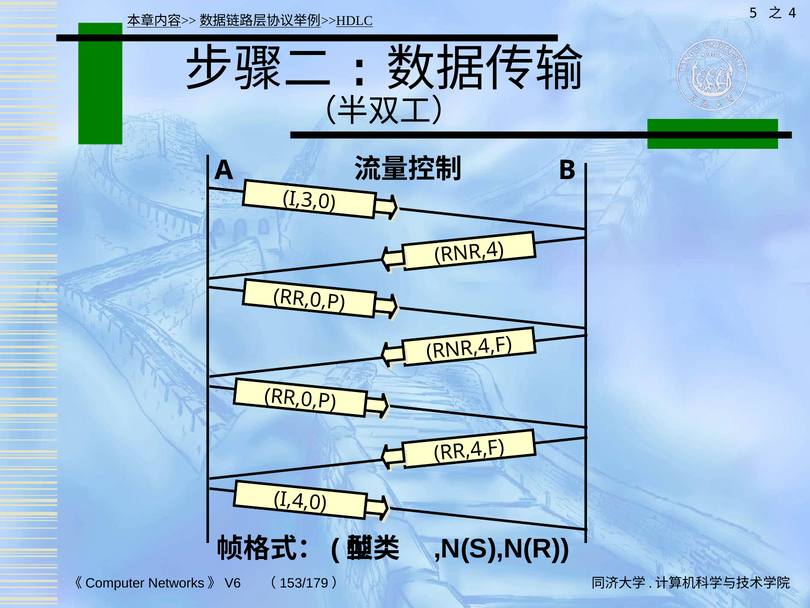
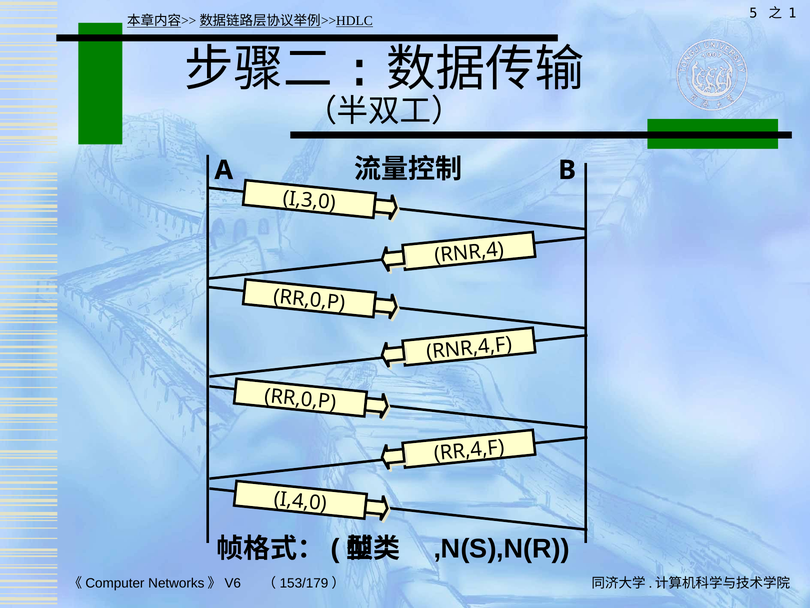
4: 4 -> 1 (792, 13)
